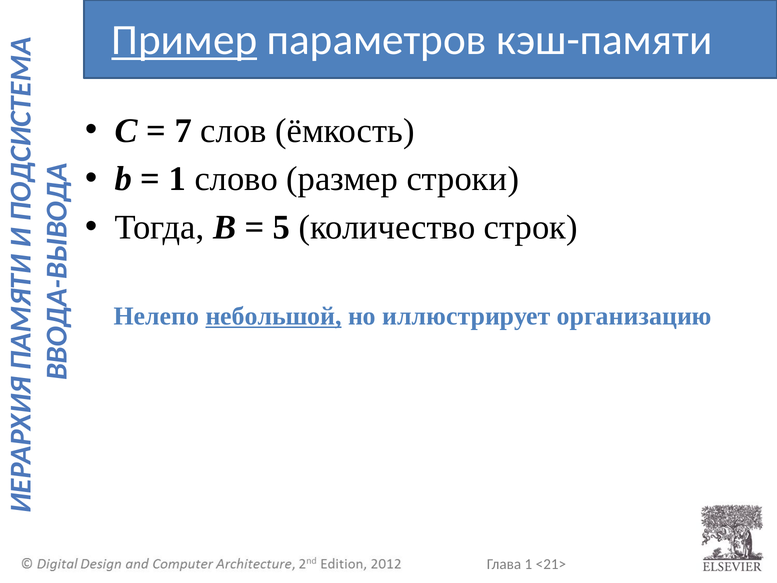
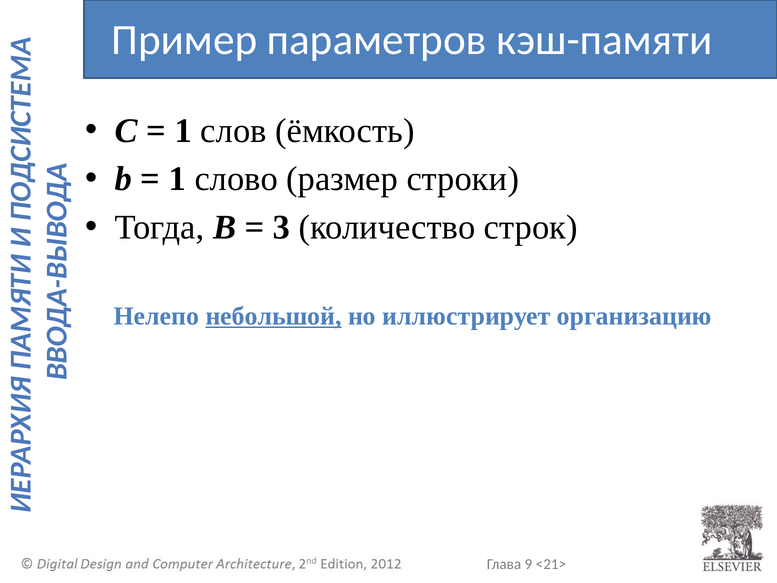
Пример underline: present -> none (184, 40)
7: 7 -> 1 (183, 131)
5: 5 -> 3 (282, 227)
1: 1 -> 9 (528, 564)
